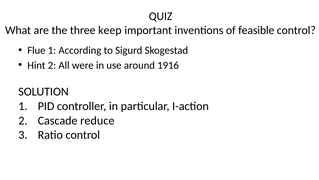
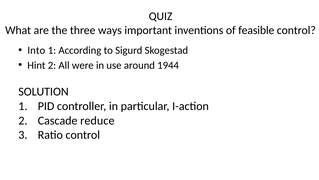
keep: keep -> ways (110, 30)
Flue: Flue -> Into (36, 50)
1916: 1916 -> 1944 (168, 65)
